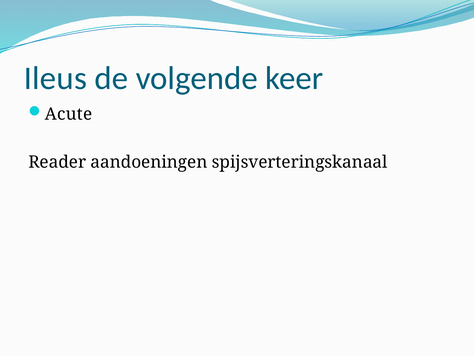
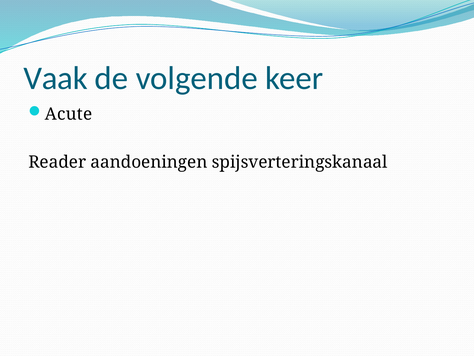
Ileus: Ileus -> Vaak (56, 78)
